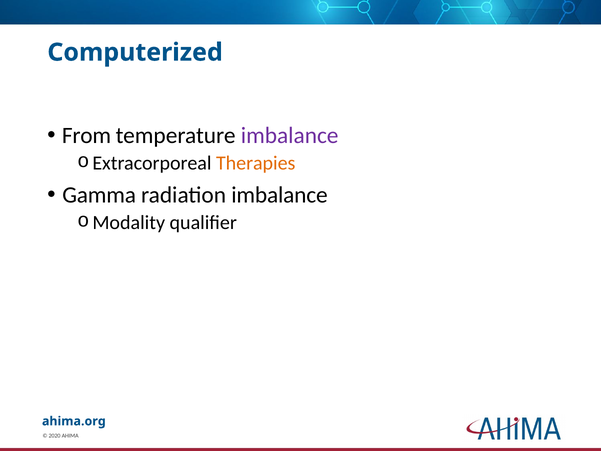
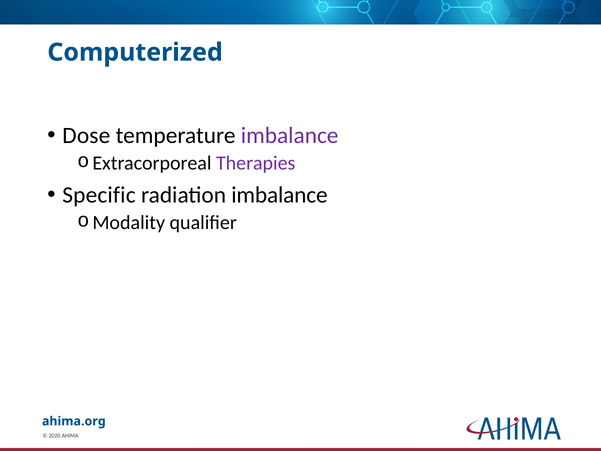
From: From -> Dose (86, 135)
Therapies colour: orange -> purple (256, 163)
Gamma: Gamma -> Specific (99, 195)
